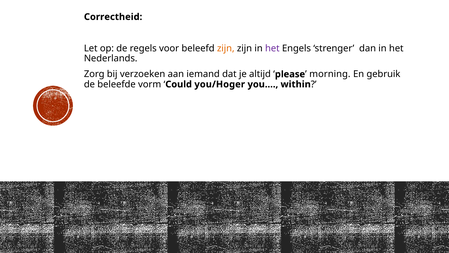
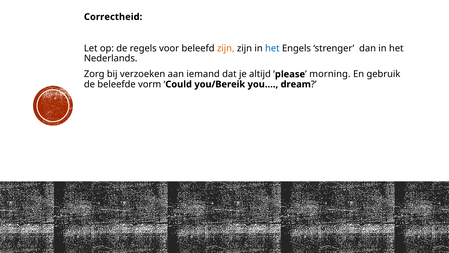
het colour: purple -> blue (272, 48)
you/Hoger: you/Hoger -> you/Bereik (220, 84)
within: within -> dream (296, 84)
